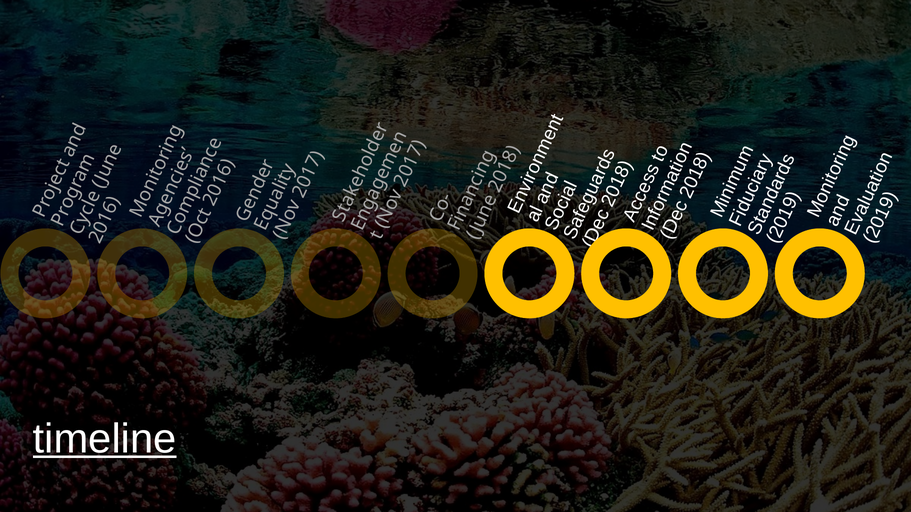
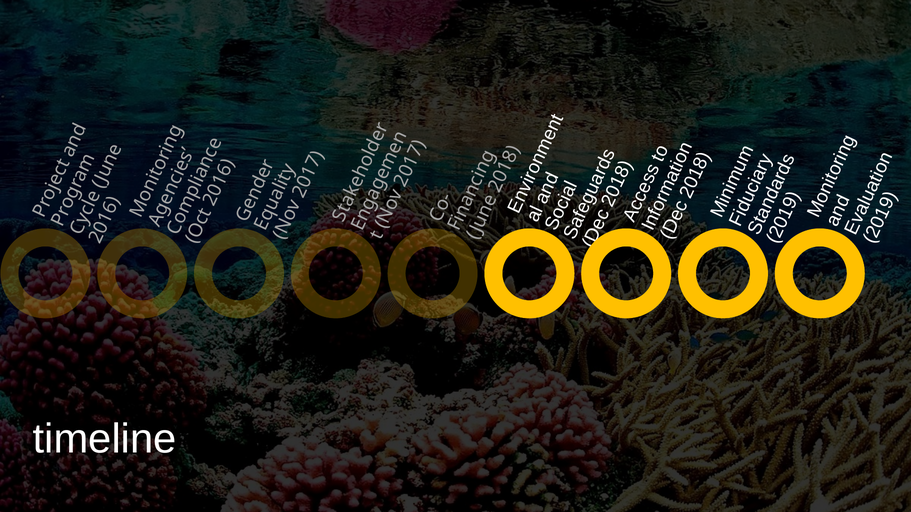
timeline underline: present -> none (105, 439)
